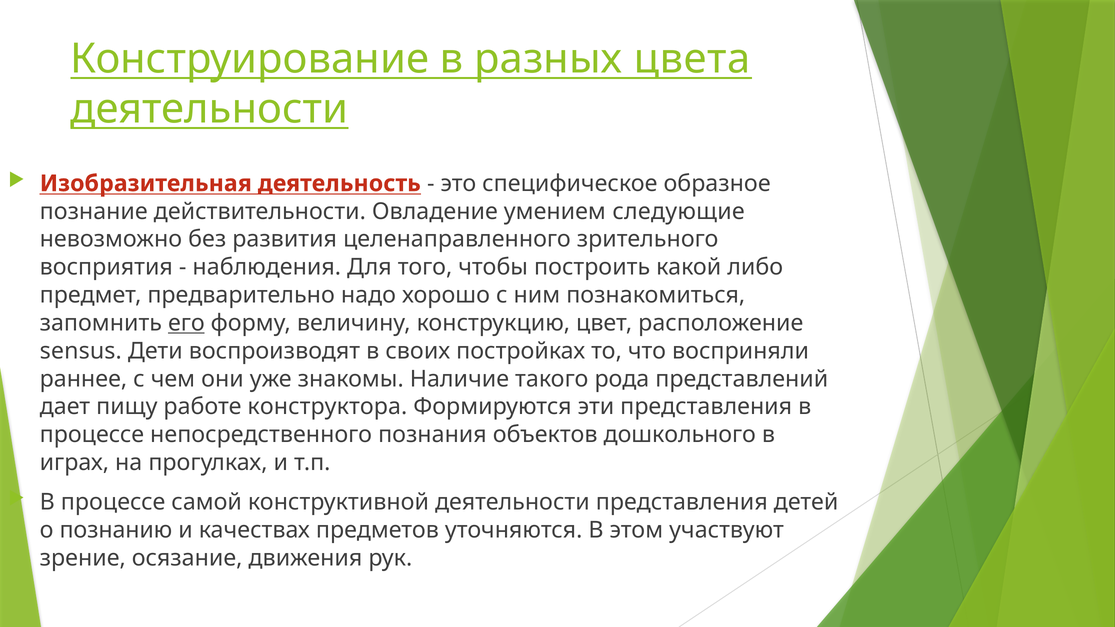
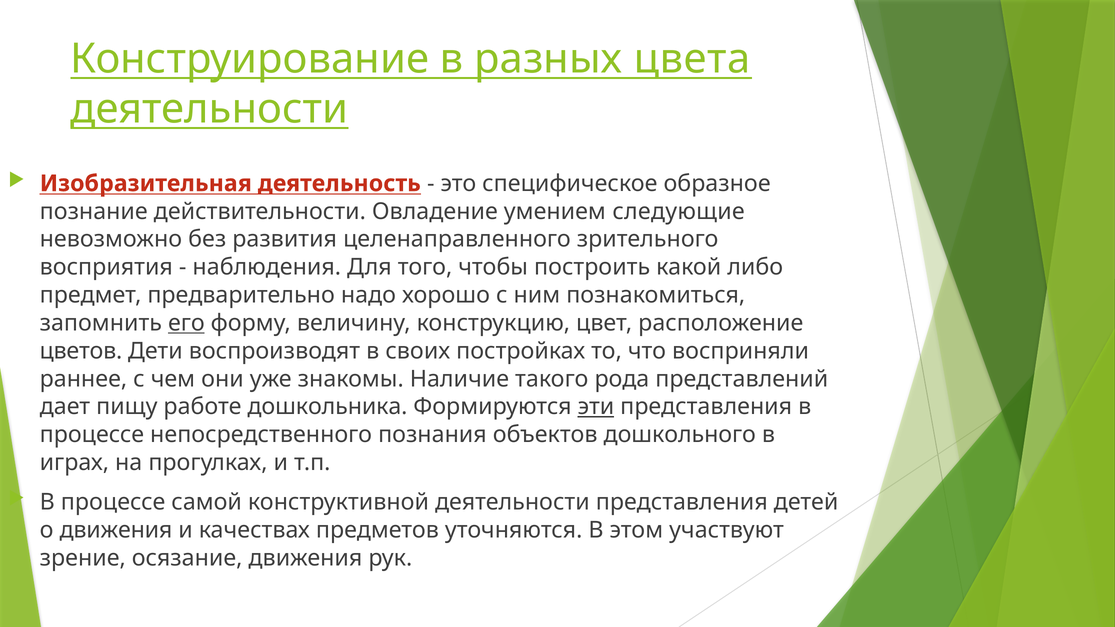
sensus: sensus -> цветов (81, 351)
конструктора: конструктора -> дошкольника (327, 407)
эти underline: none -> present (596, 407)
о познанию: познанию -> движения (116, 530)
